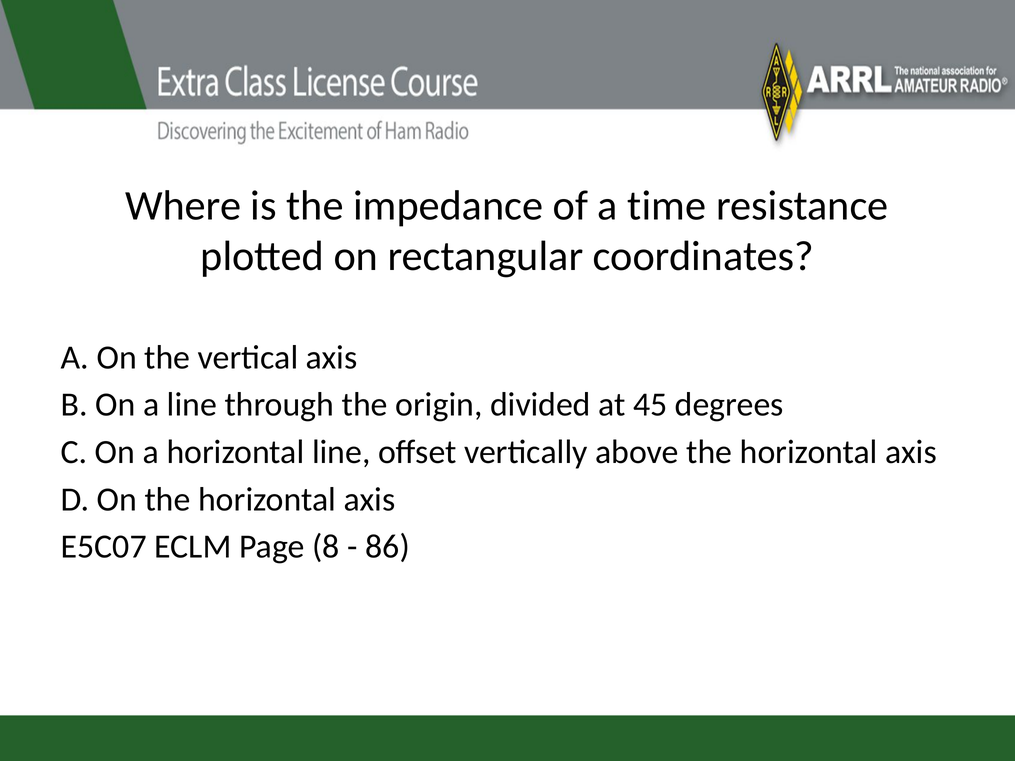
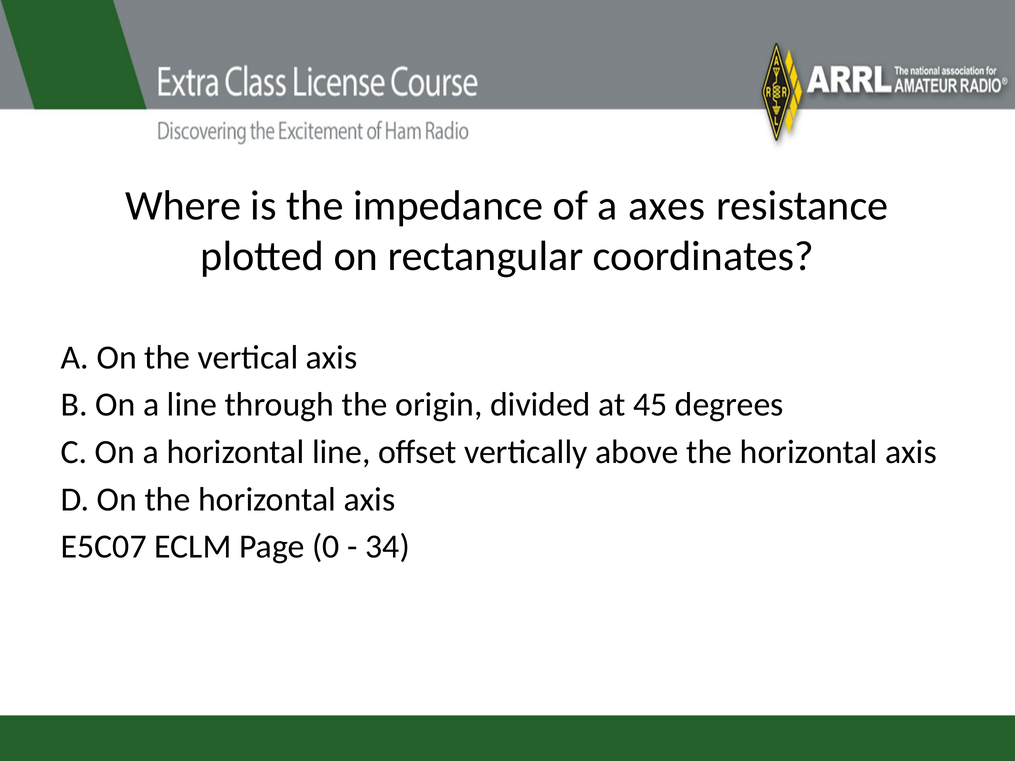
time: time -> axes (667, 206)
8: 8 -> 0 (326, 547)
86: 86 -> 34 (388, 547)
